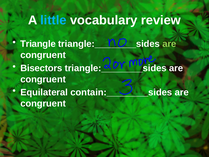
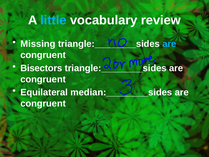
Triangle: Triangle -> Missing (38, 44)
are colour: light green -> light blue (169, 44)
contain:________sides: contain:________sides -> median:________sides (121, 92)
